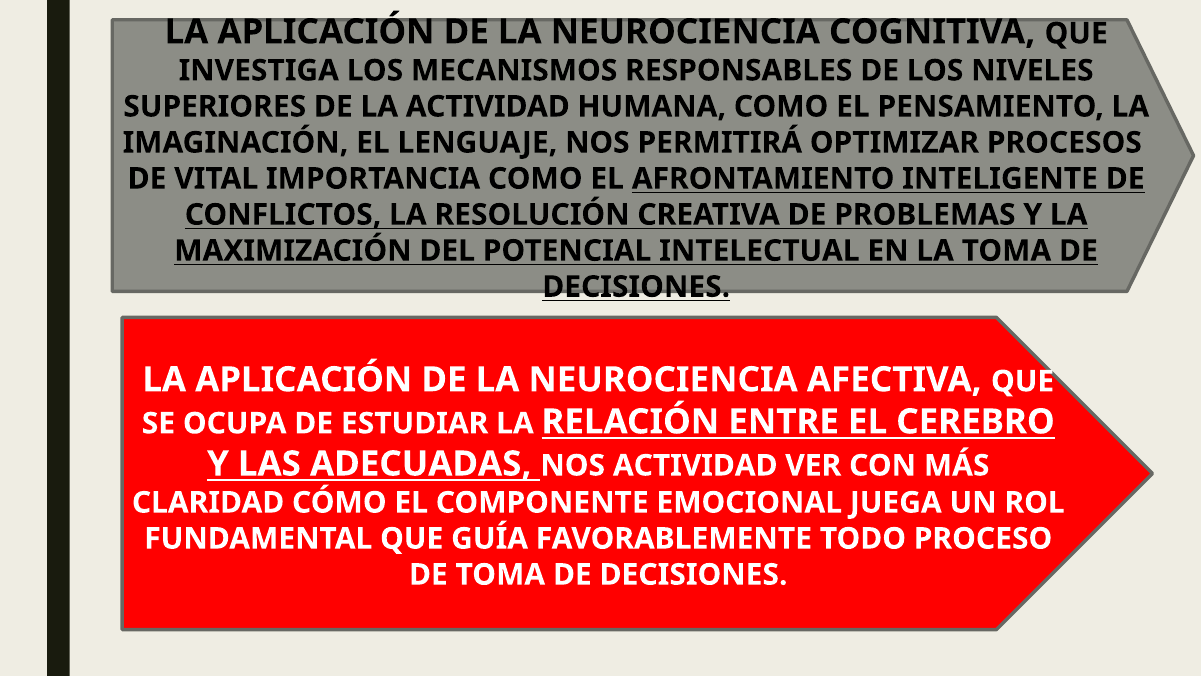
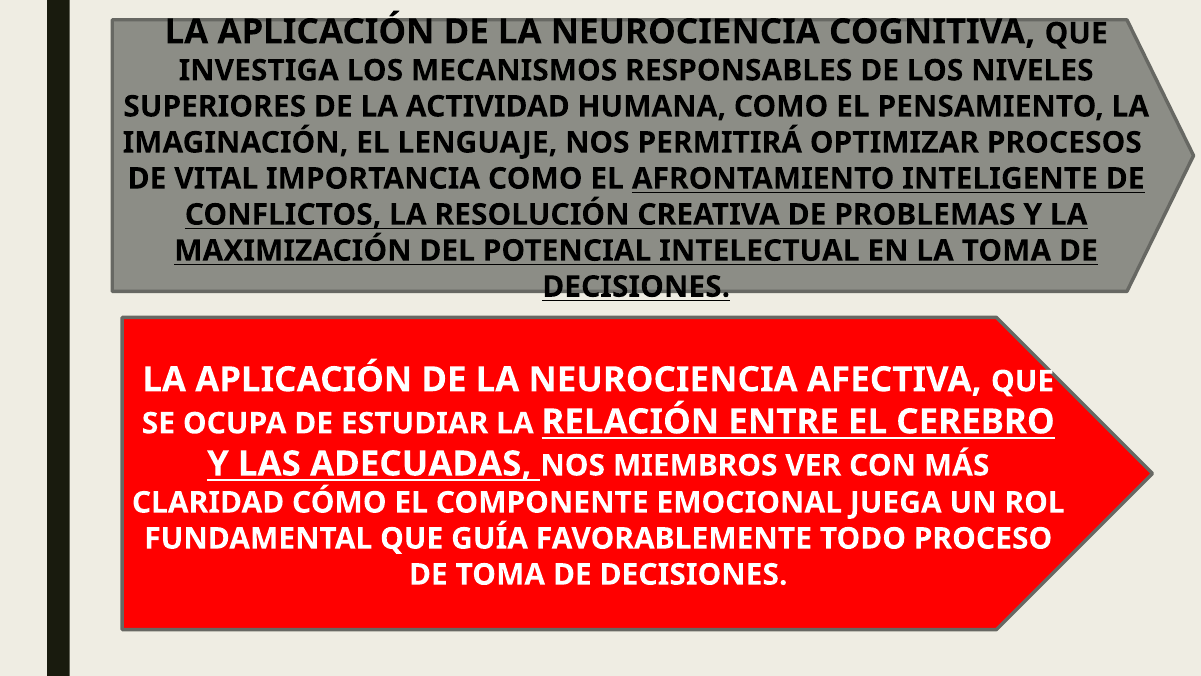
NOS ACTIVIDAD: ACTIVIDAD -> MIEMBROS (695, 465)
